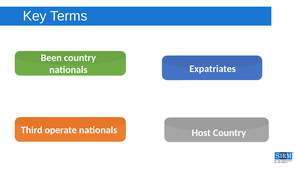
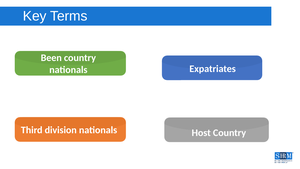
operate: operate -> division (61, 130)
